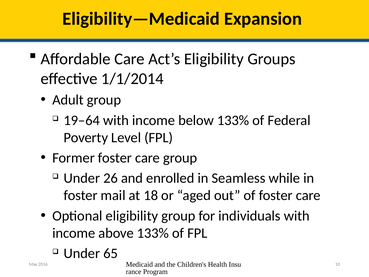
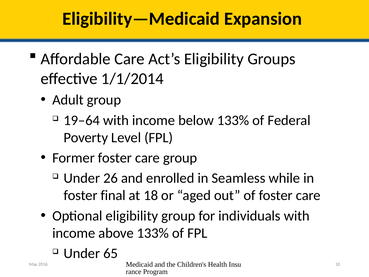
mail: mail -> final (113, 195)
